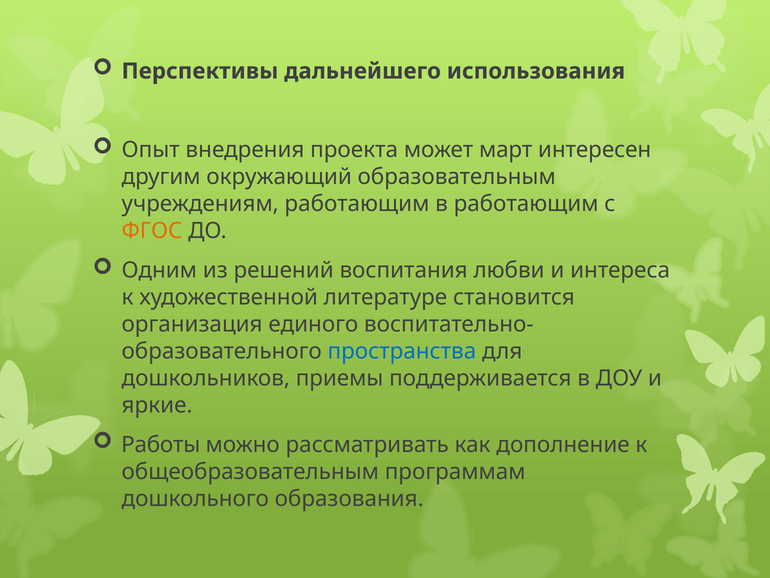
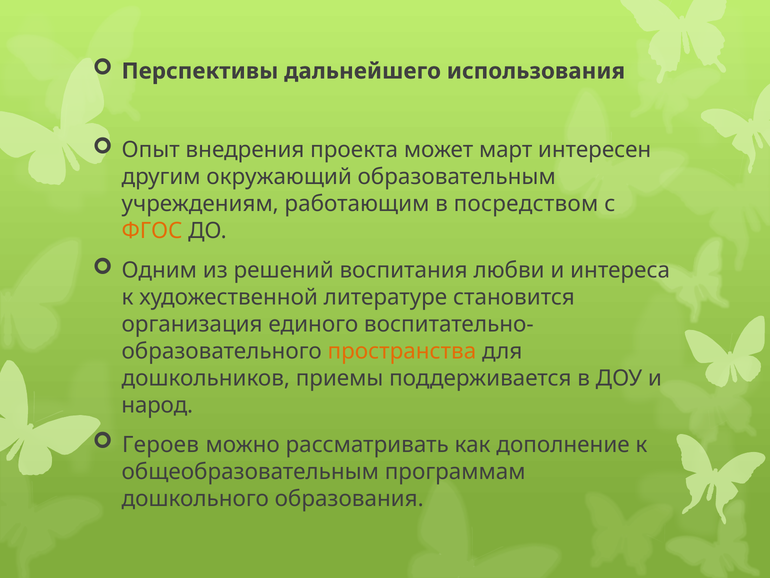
в работающим: работающим -> посредством (526, 204)
пространства colour: blue -> orange (402, 351)
яркие: яркие -> народ (157, 405)
Работы: Работы -> Героев (161, 444)
